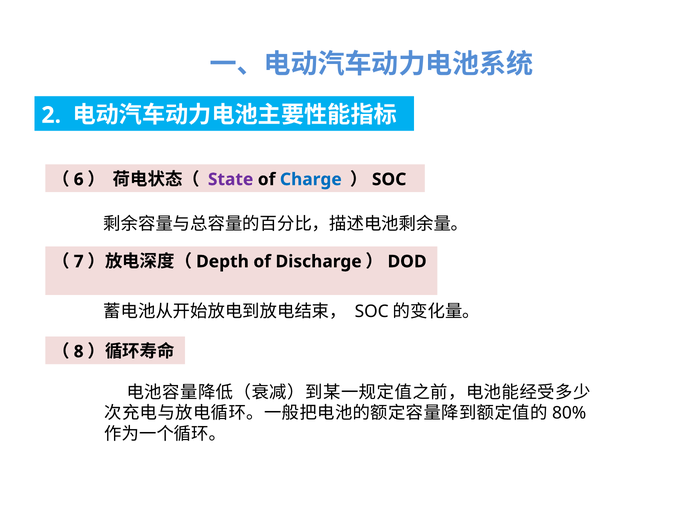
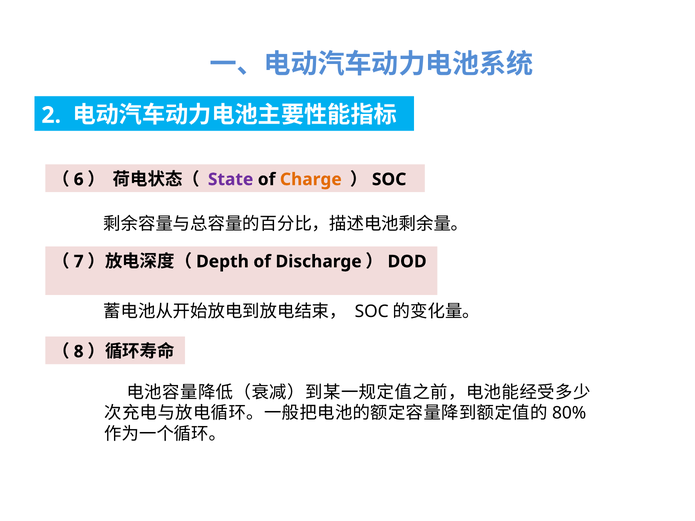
Charge colour: blue -> orange (311, 180)
